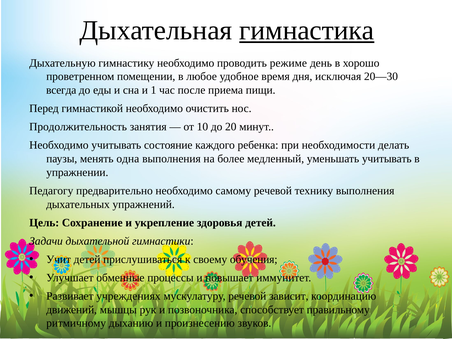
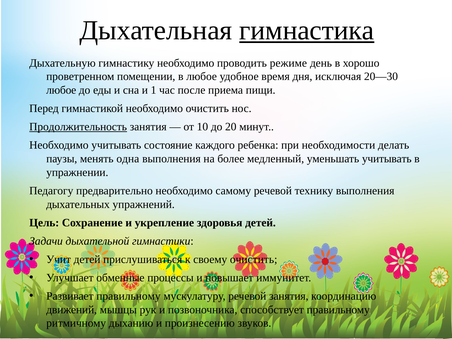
всегда: всегда -> любое (61, 90)
Продолжительность underline: none -> present (78, 127)
своему обучения: обучения -> очистить (254, 259)
Развивает учреждениях: учреждениях -> правильному (128, 296)
речевой зависит: зависит -> занятия (289, 296)
